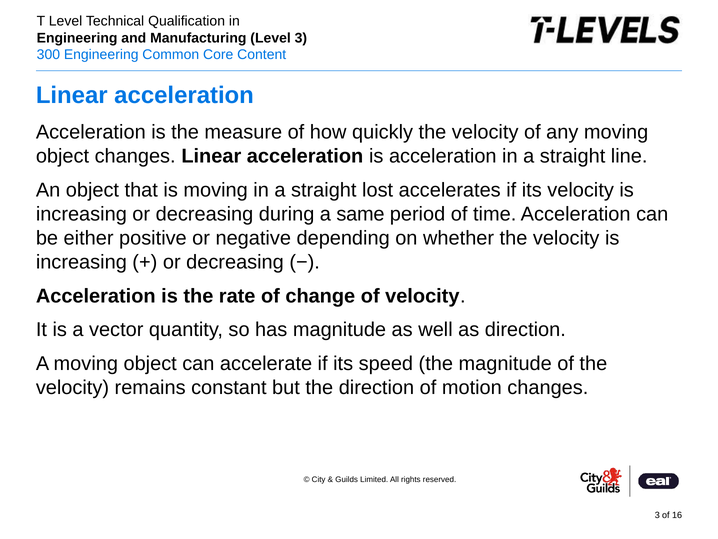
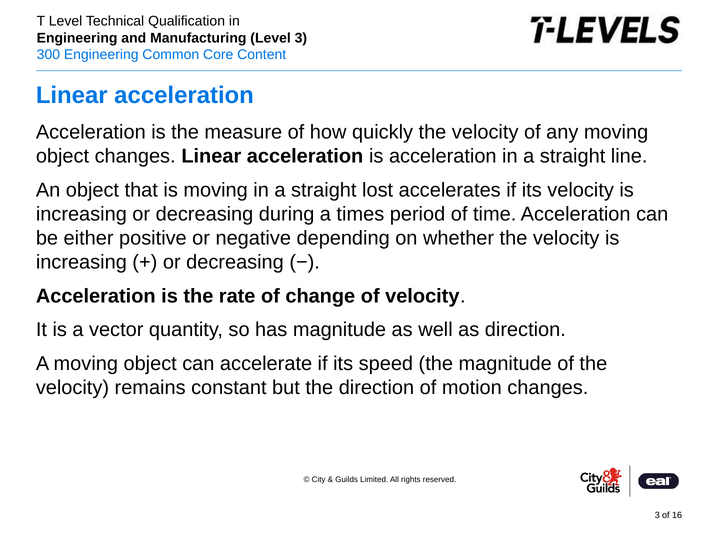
same: same -> times (360, 214)
